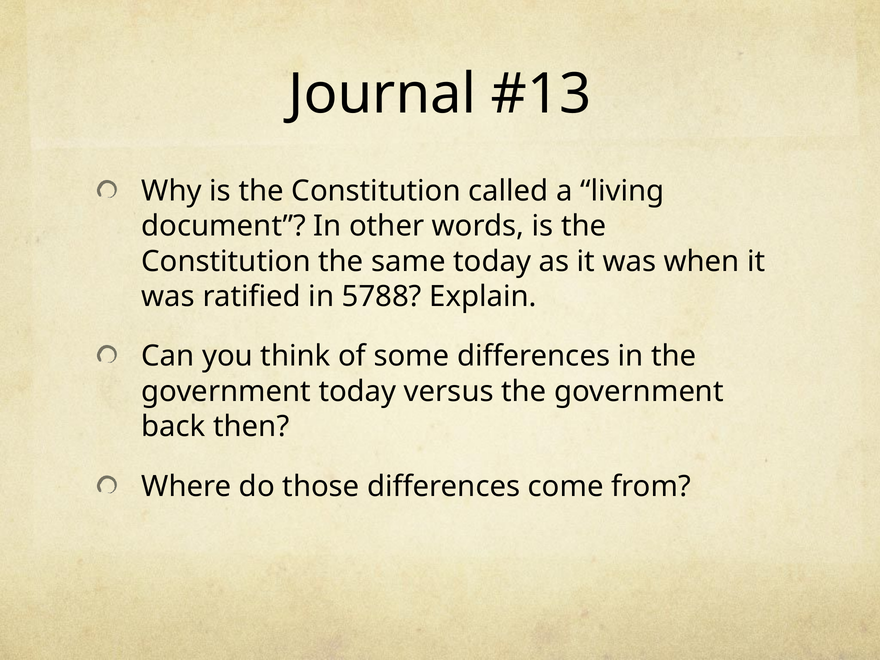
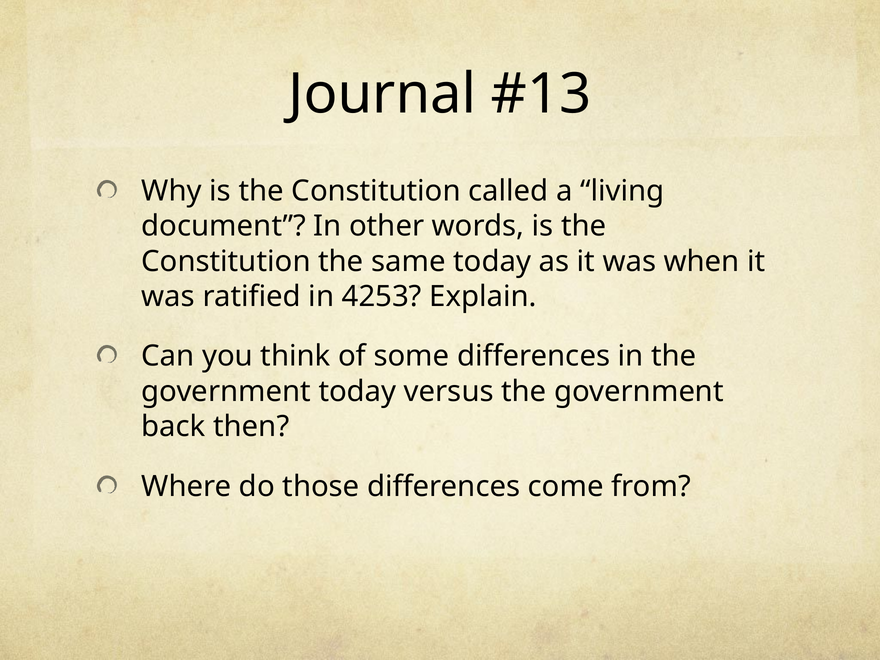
5788: 5788 -> 4253 (382, 297)
